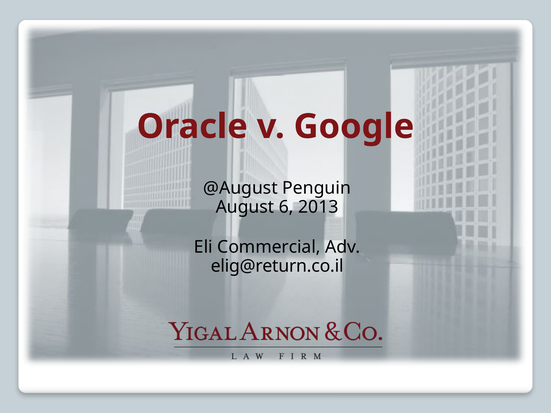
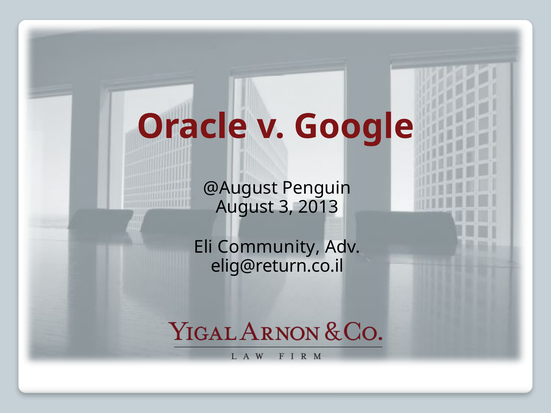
6: 6 -> 3 (286, 207)
Commercial: Commercial -> Community (269, 247)
